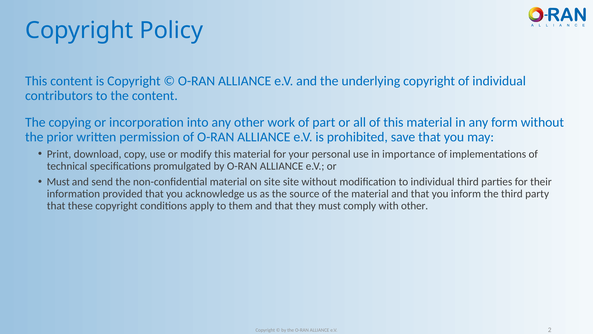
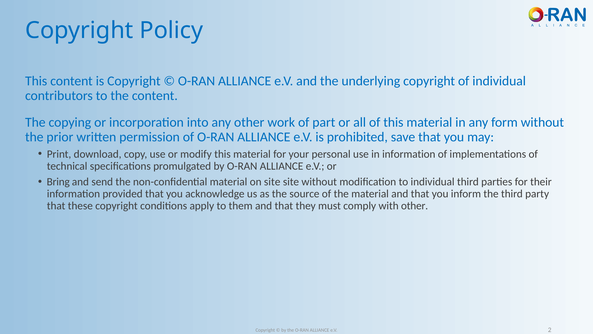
in importance: importance -> information (409, 154)
Must: Must -> Bring (58, 182)
